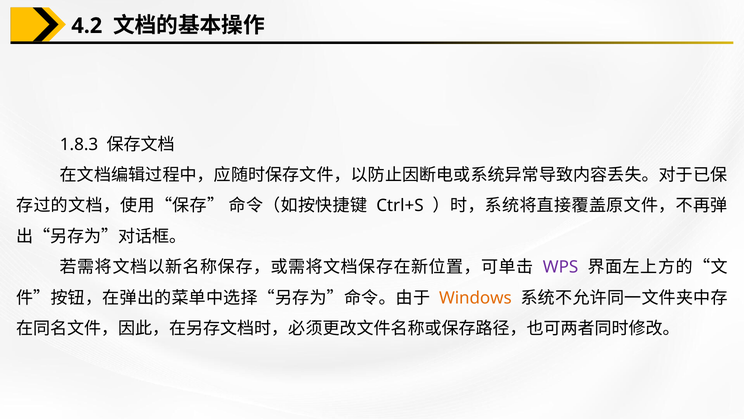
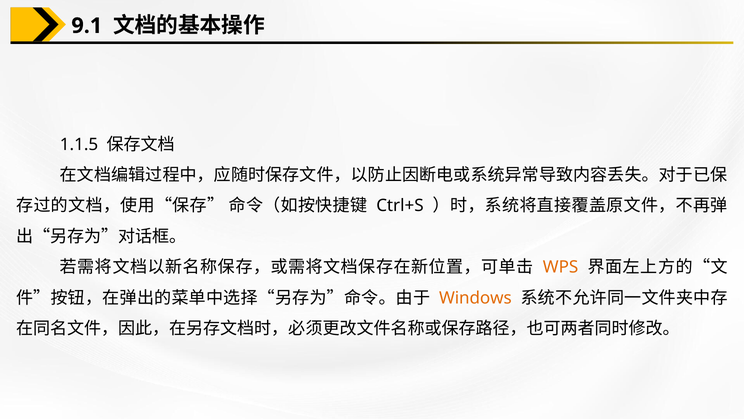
4.2: 4.2 -> 9.1 (87, 26)
1.8.3: 1.8.3 -> 1.1.5 (79, 144)
WPS colour: purple -> orange (561, 267)
